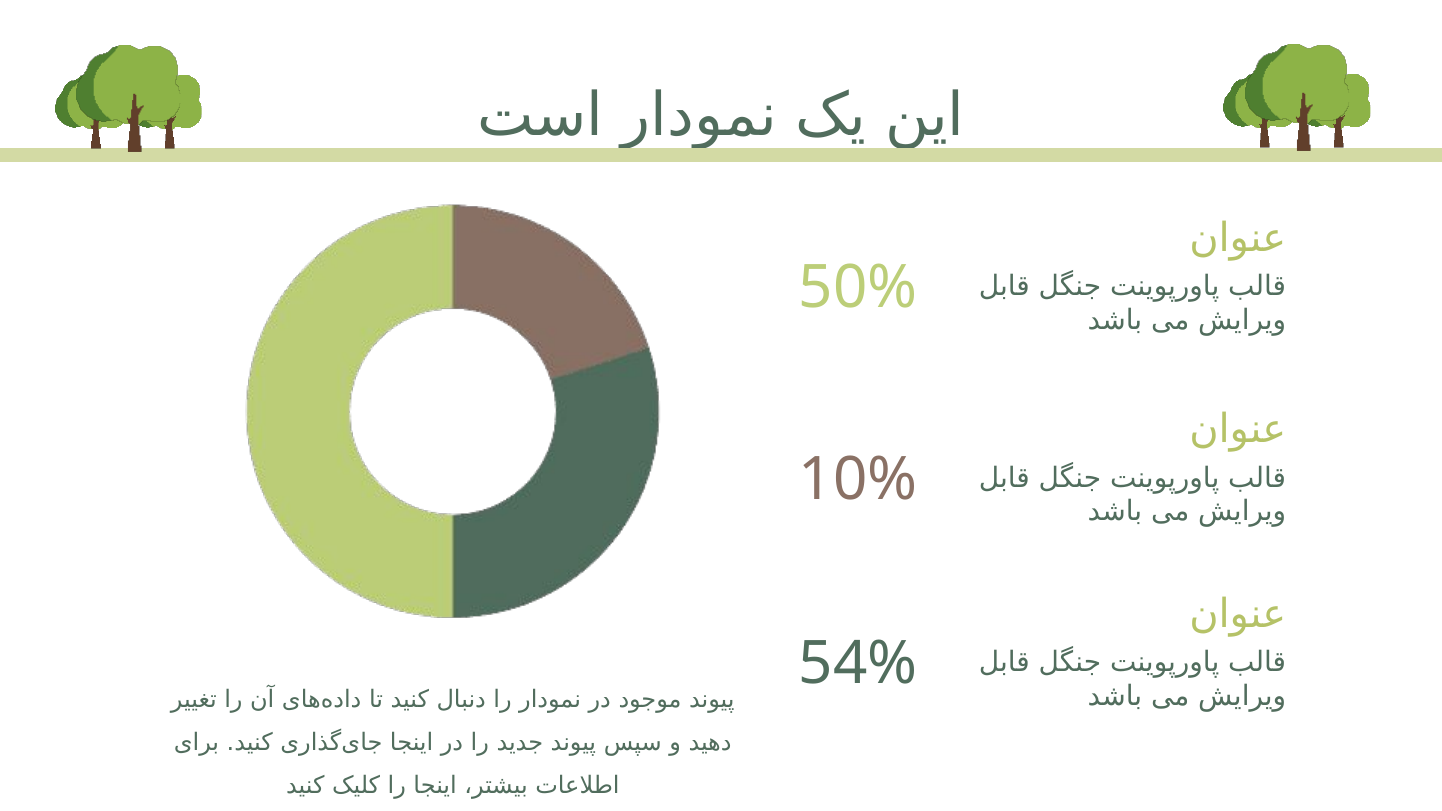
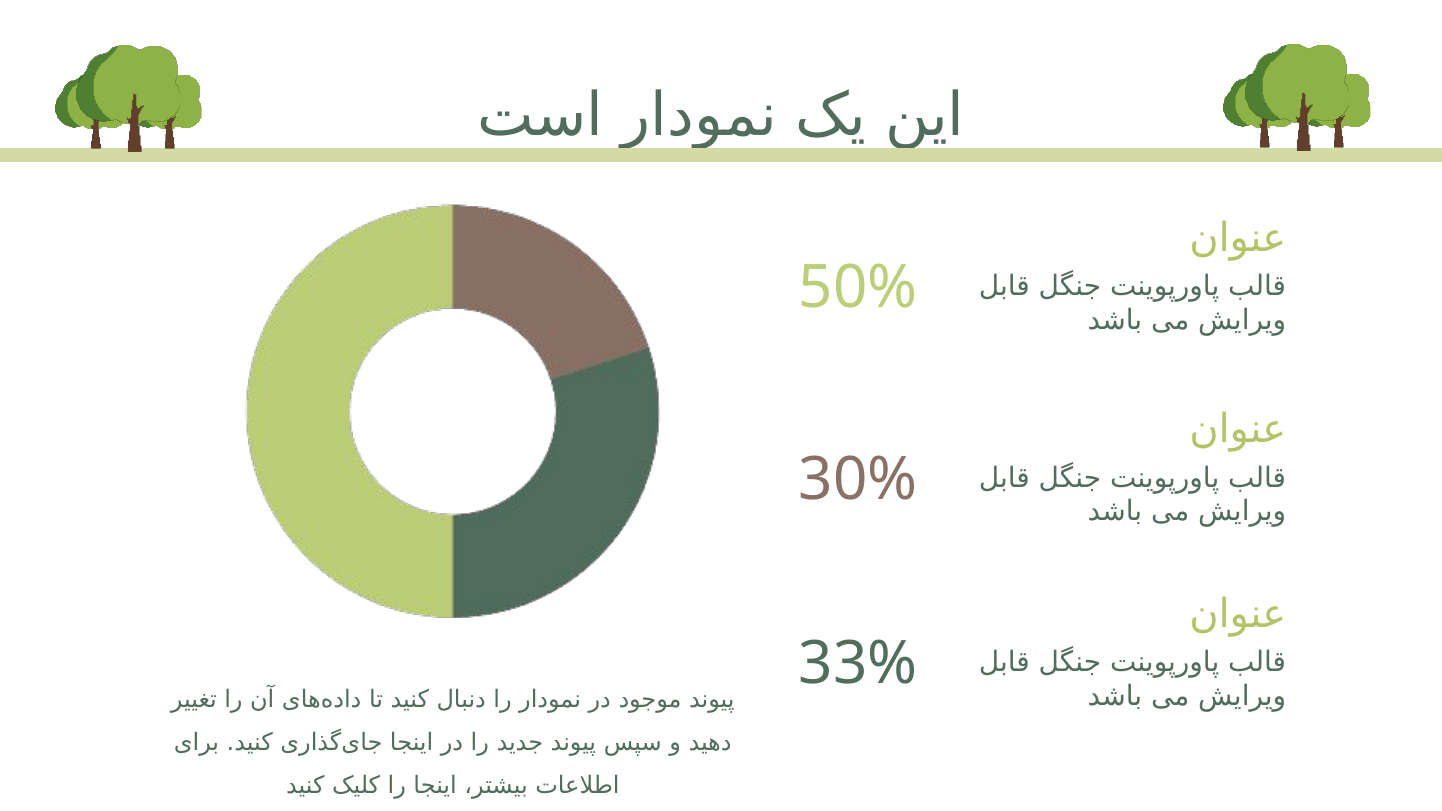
10%: 10% -> 30% (858, 479)
54%: 54% -> 33% (858, 664)
